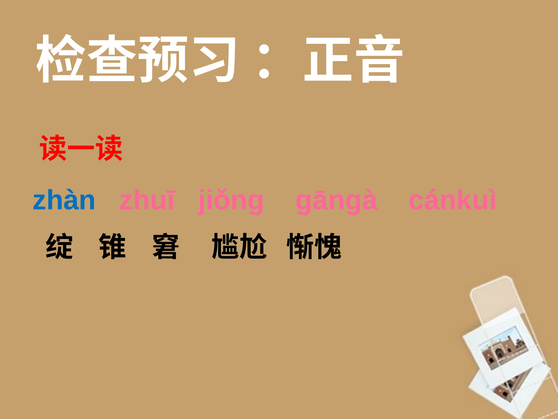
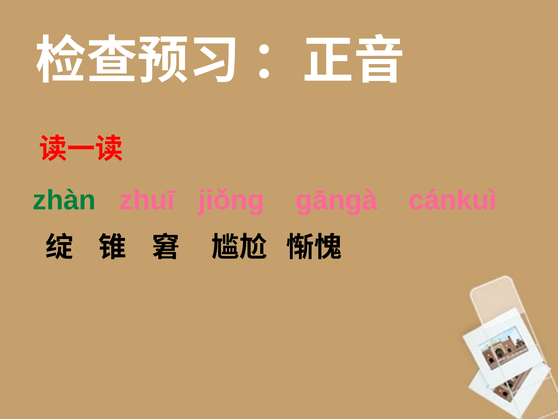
zhàn colour: blue -> green (64, 200)
